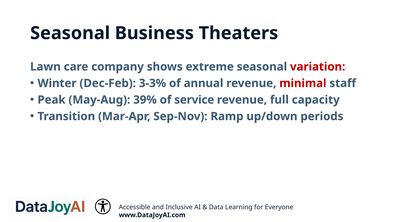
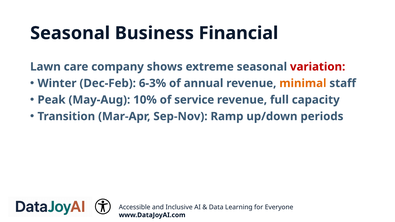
Theaters: Theaters -> Financial (238, 33)
3-3%: 3-3% -> 6-3% (152, 83)
minimal colour: red -> orange (303, 83)
39%: 39% -> 10% (145, 100)
